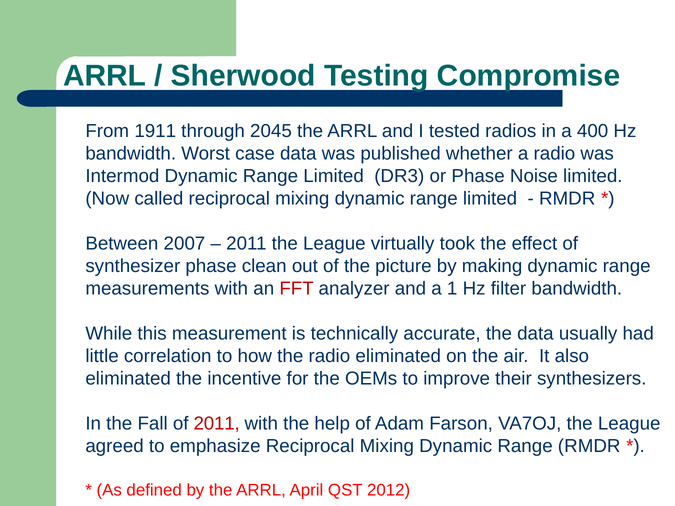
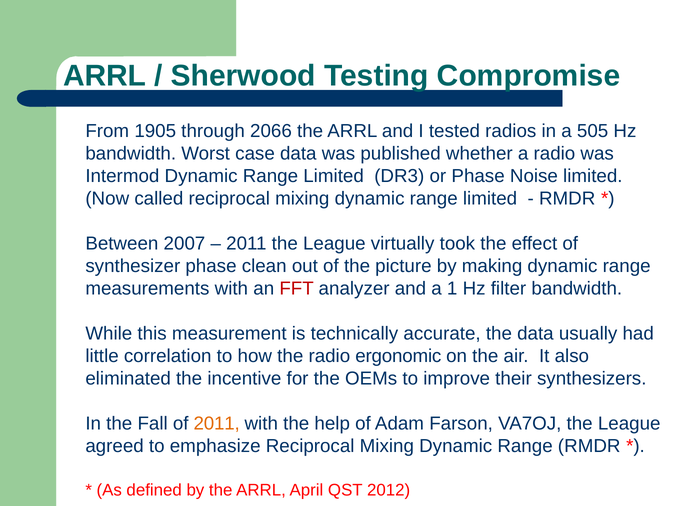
1911: 1911 -> 1905 (155, 131)
2045: 2045 -> 2066 (271, 131)
400: 400 -> 505 (593, 131)
radio eliminated: eliminated -> ergonomic (398, 356)
2011 colour: red -> orange (217, 424)
